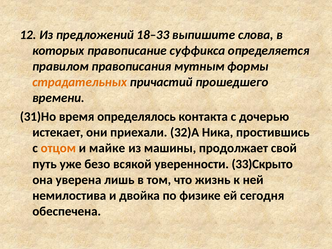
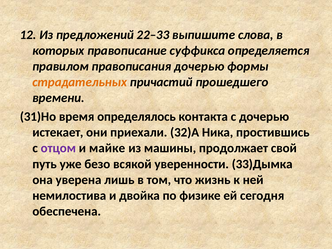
18–33: 18–33 -> 22–33 (153, 35)
правописания мутным: мутным -> дочерью (199, 66)
отцом colour: orange -> purple (58, 148)
33)Скрыто: 33)Скрыто -> 33)Дымка (262, 164)
